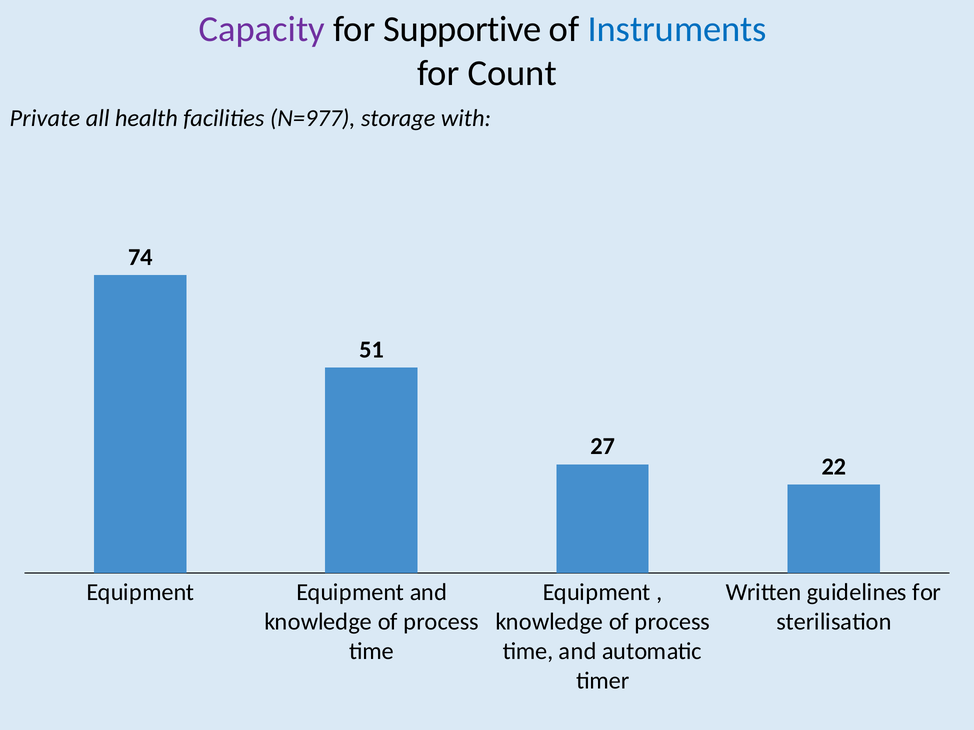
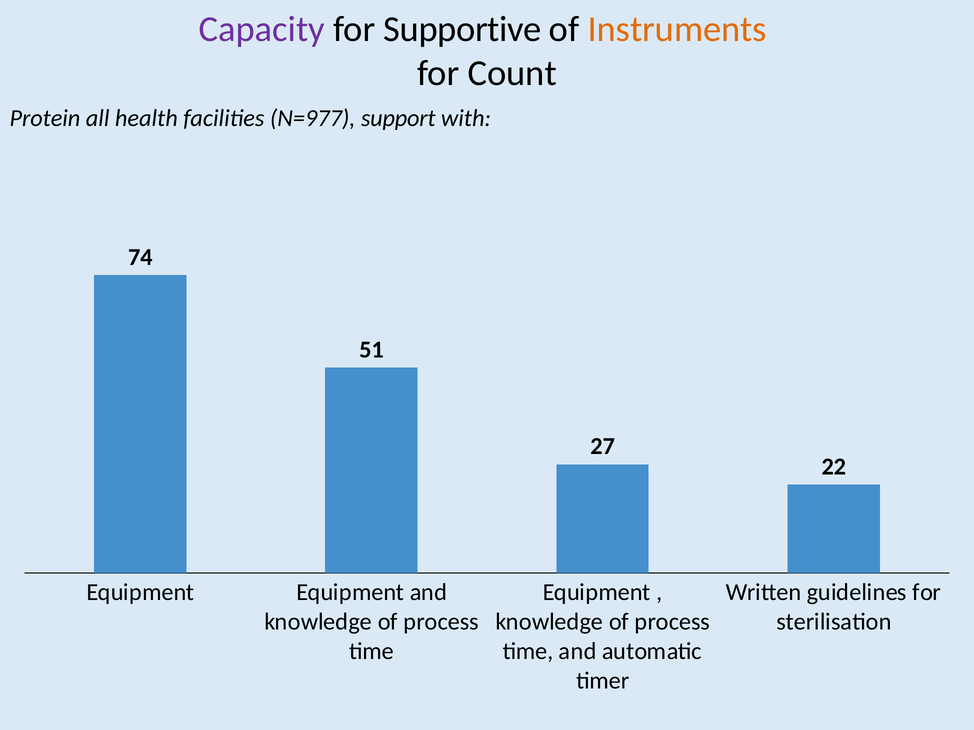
Instruments colour: blue -> orange (677, 29)
Private: Private -> Protein (45, 118)
storage: storage -> support (398, 118)
